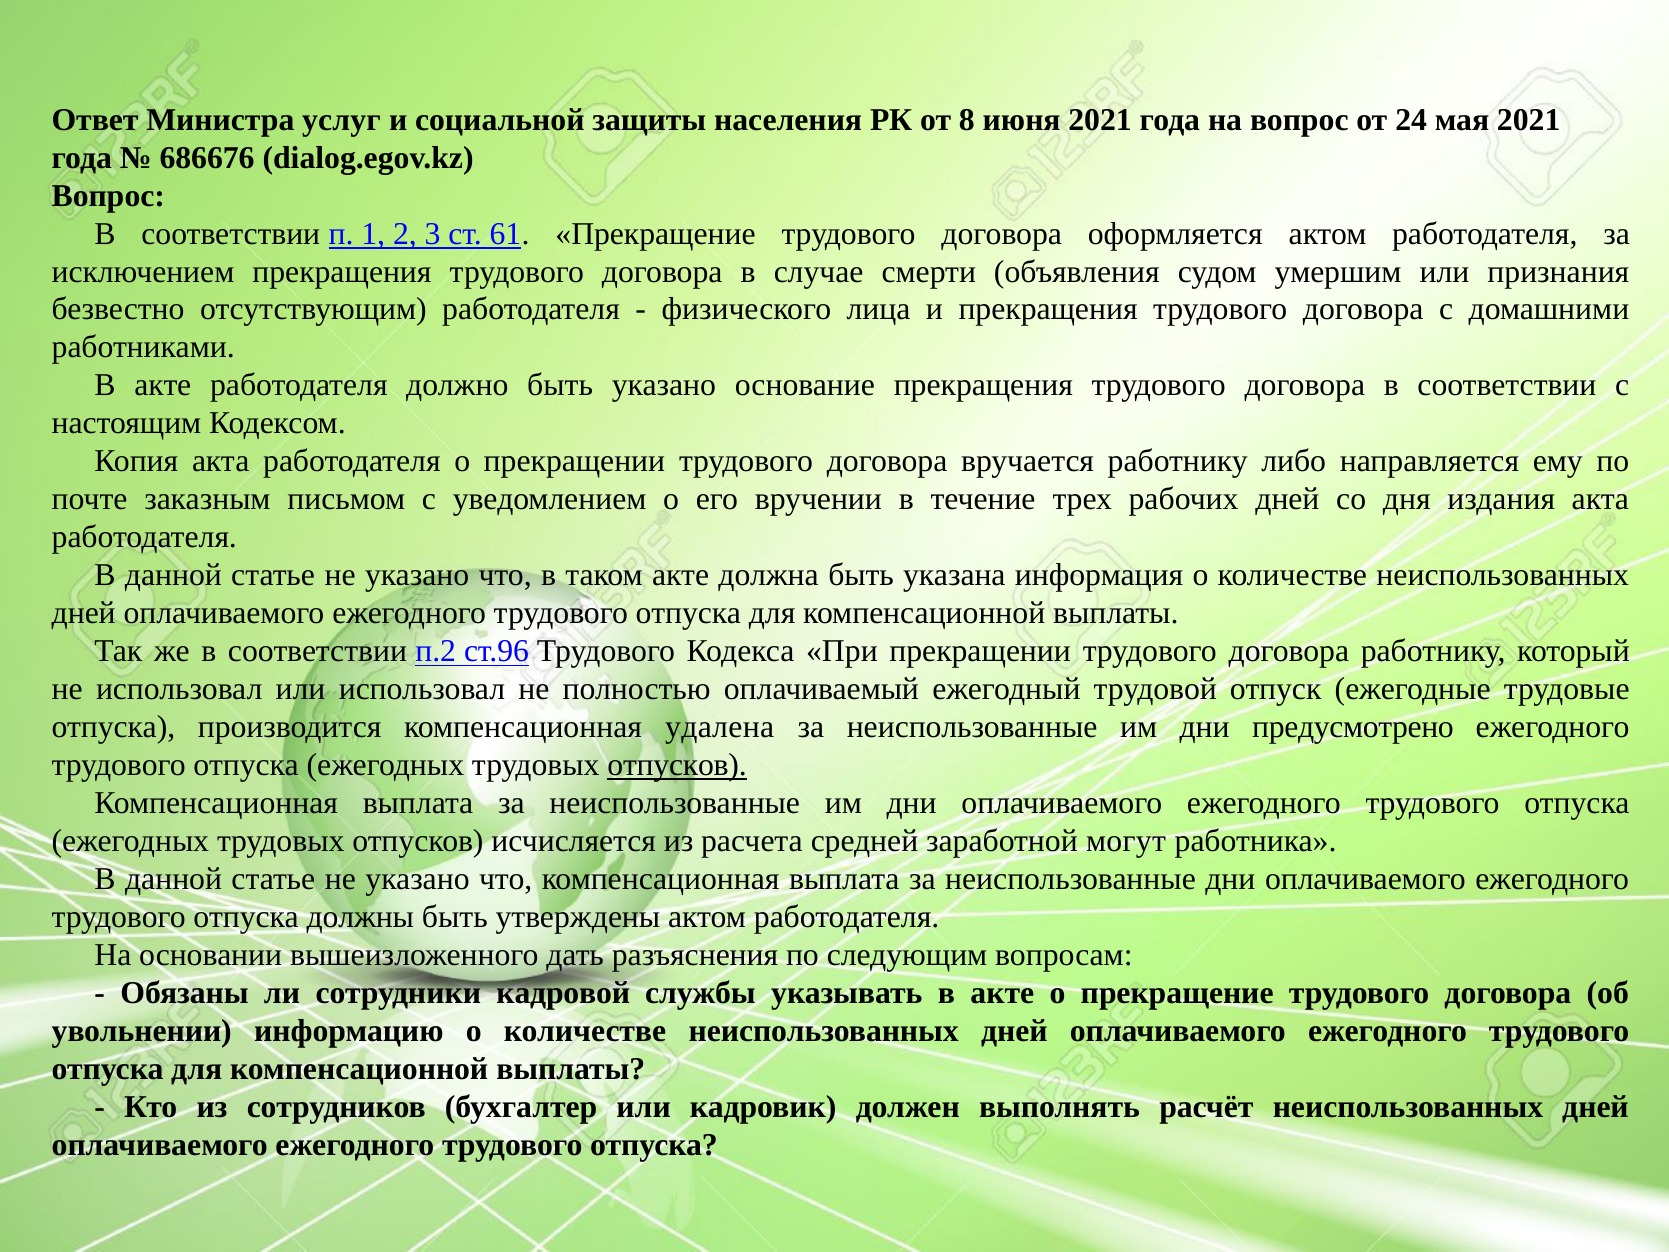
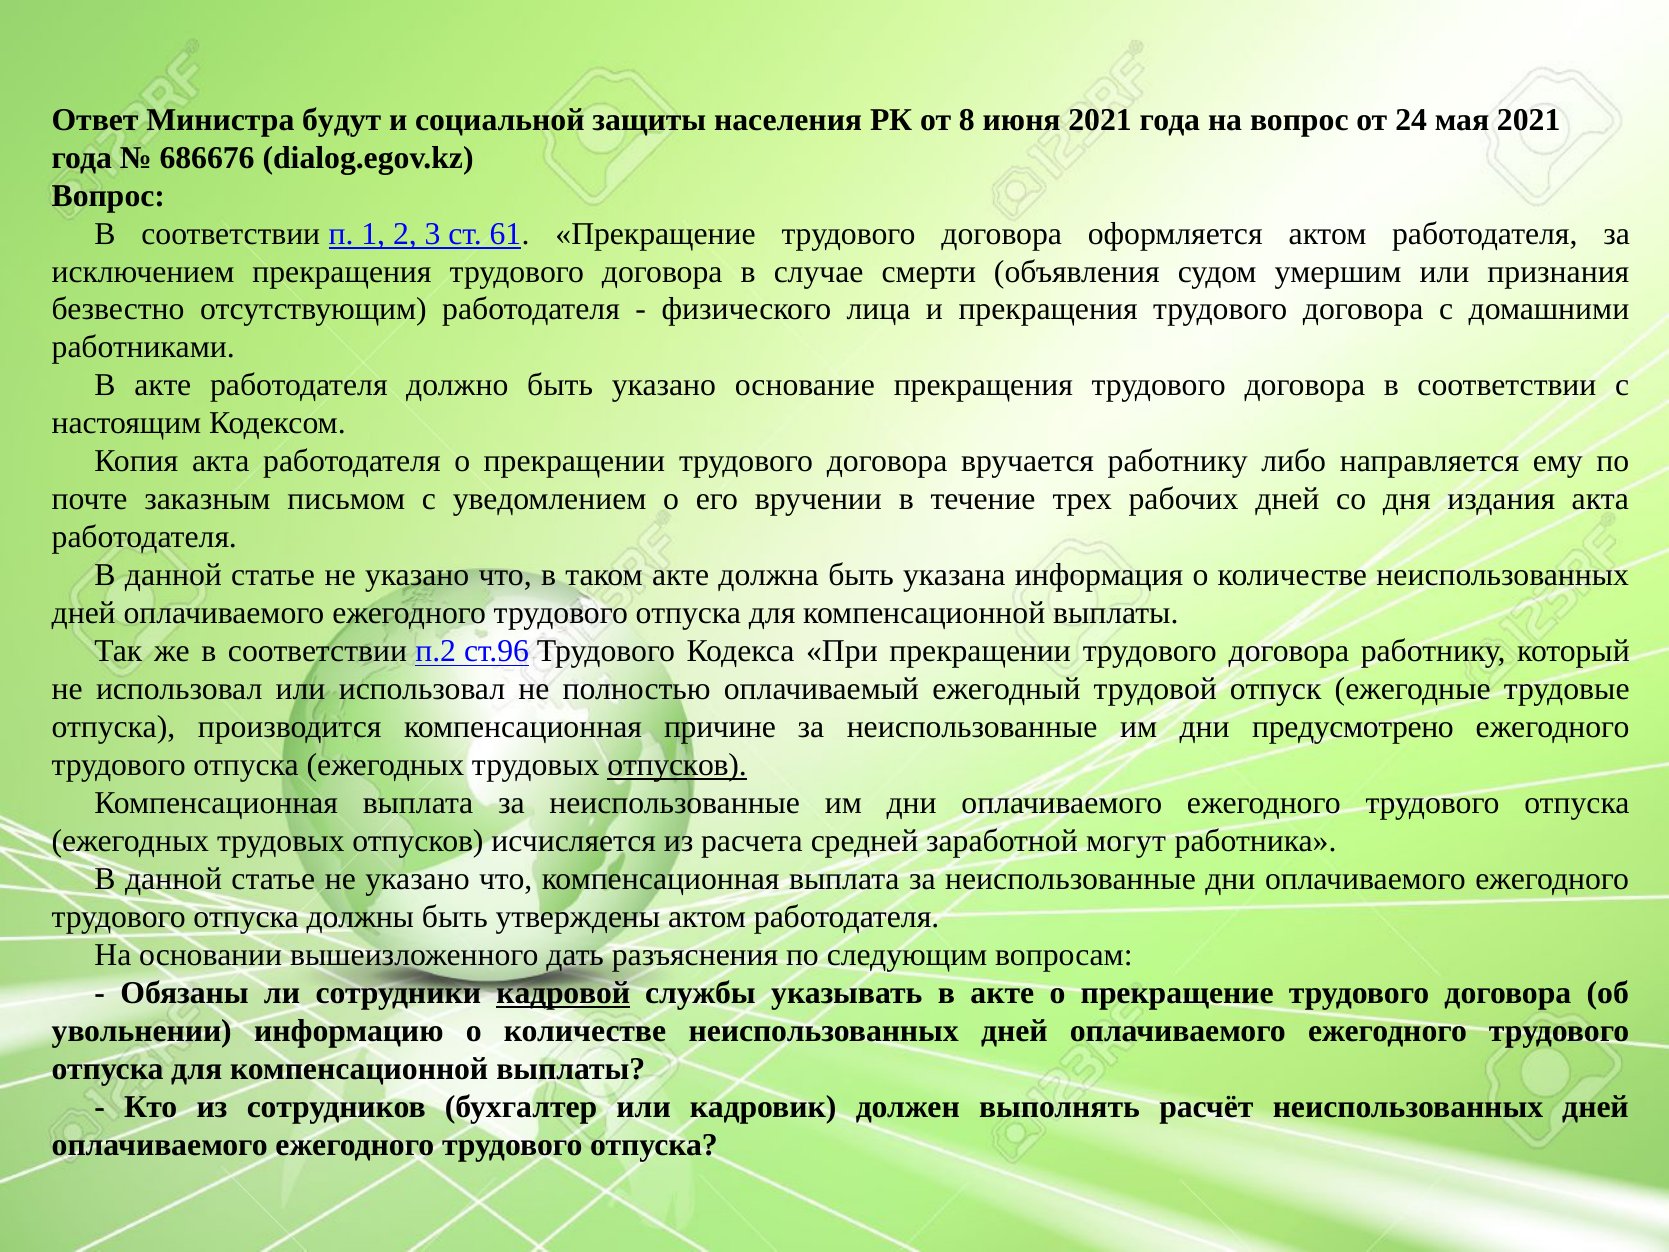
услуг: услуг -> будут (342, 120)
удалена: удалена -> причине (720, 727)
кадровой underline: none -> present (563, 993)
